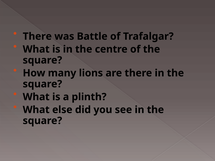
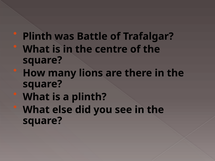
There: There -> Plinth (37, 36)
